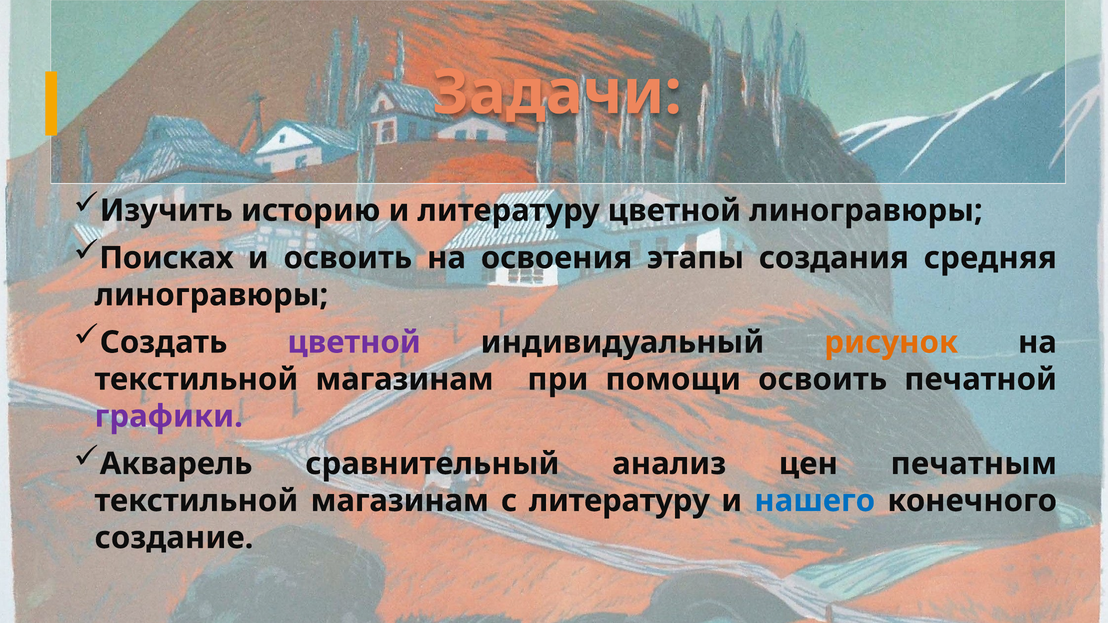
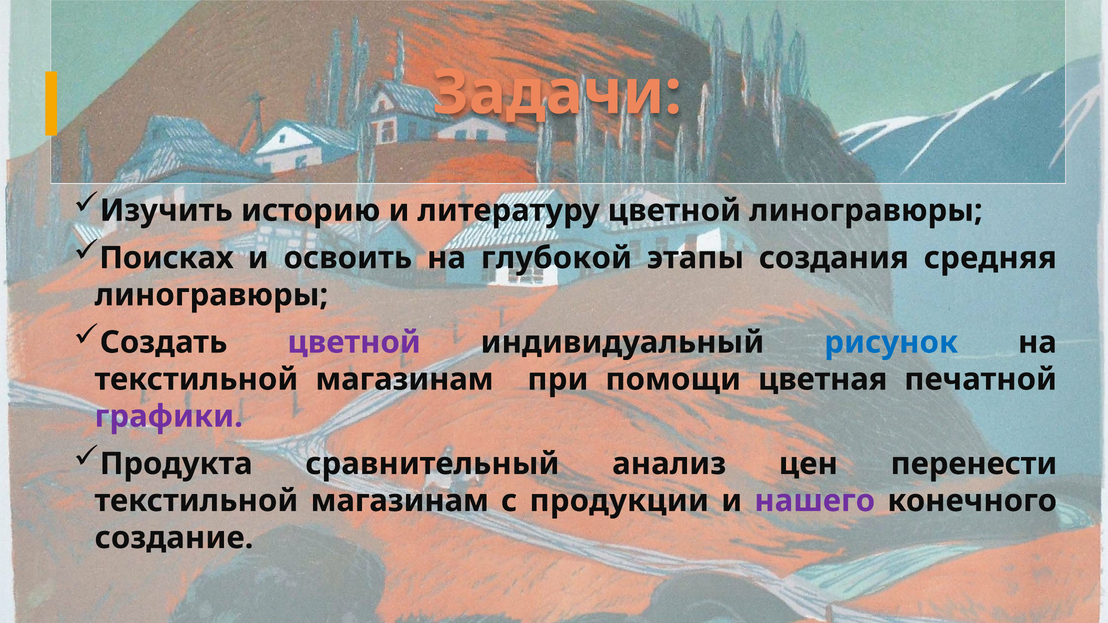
освоения: освоения -> глубокой (556, 258)
рисунок colour: orange -> blue (891, 342)
помощи освоить: освоить -> цветная (823, 380)
Акварель: Акварель -> Продукта (176, 464)
печатным: печатным -> перенести (974, 464)
с литературу: литературу -> продукции (619, 501)
нашего colour: blue -> purple (815, 501)
